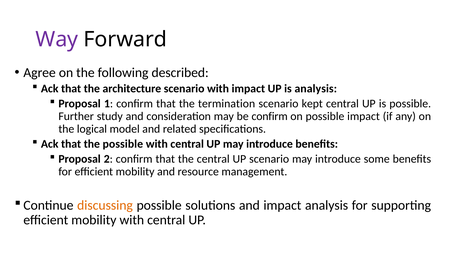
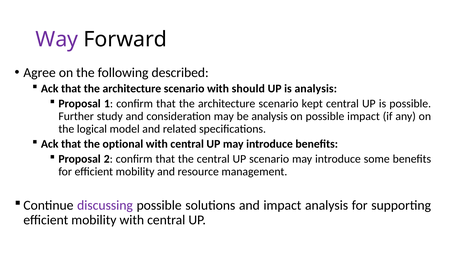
with impact: impact -> should (248, 89)
confirm that the termination: termination -> architecture (227, 104)
be confirm: confirm -> analysis (270, 116)
the possible: possible -> optional (123, 144)
discussing colour: orange -> purple (105, 205)
